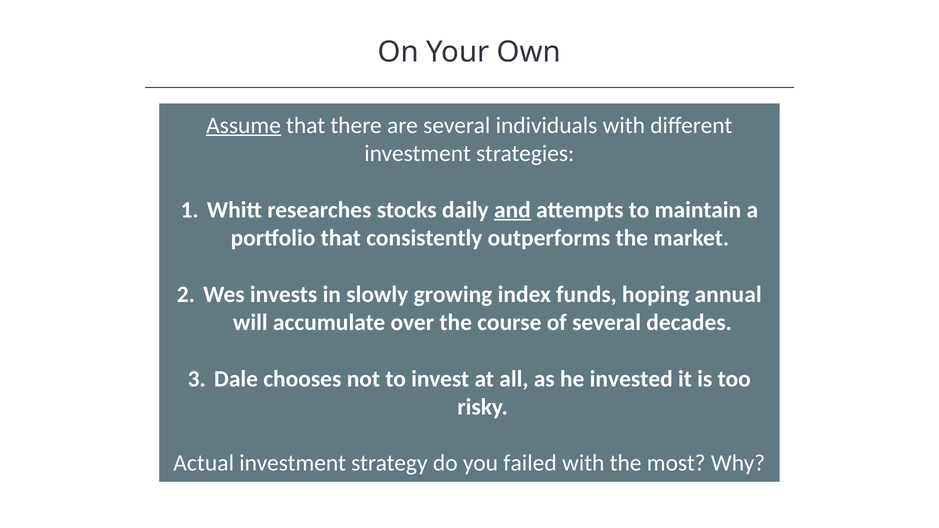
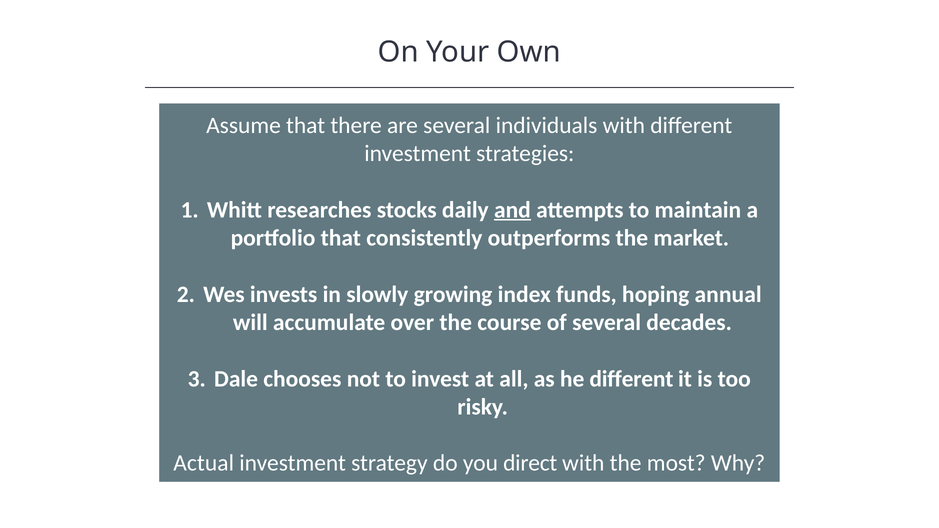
Assume underline: present -> none (244, 125)
he invested: invested -> different (631, 379)
failed: failed -> direct (530, 463)
